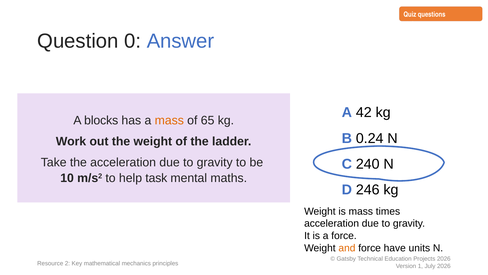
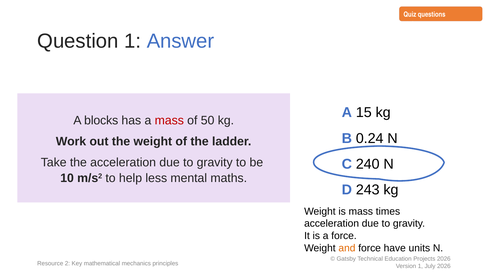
Question 0: 0 -> 1 (133, 41)
42: 42 -> 15 (364, 112)
mass colour: orange -> red (169, 120)
65: 65 -> 50 (208, 120)
task: task -> less (156, 178)
246: 246 -> 243 (368, 190)
